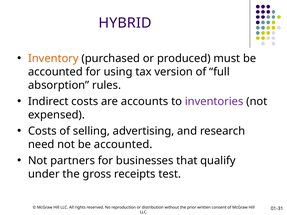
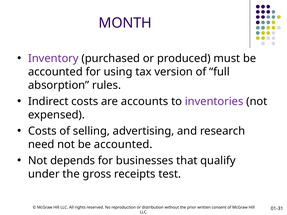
HYBRID: HYBRID -> MONTH (125, 23)
Inventory colour: orange -> purple (53, 58)
partners: partners -> depends (73, 161)
